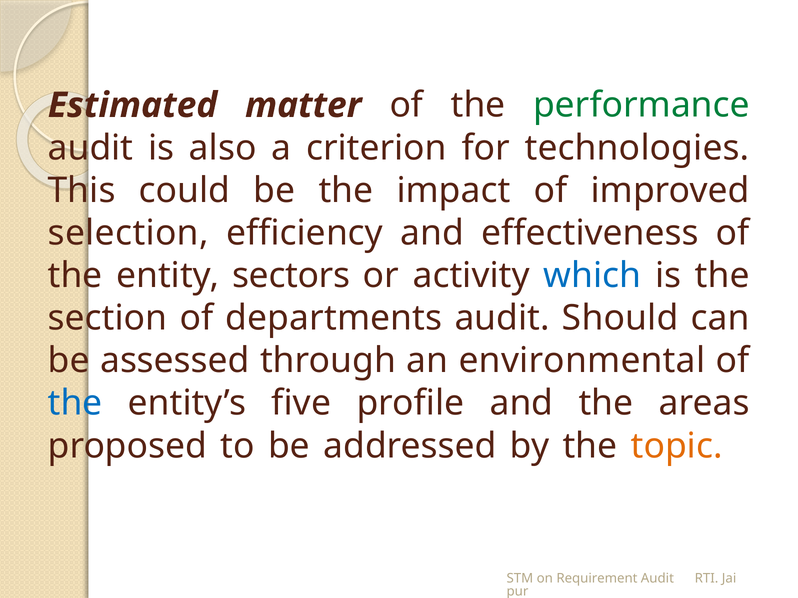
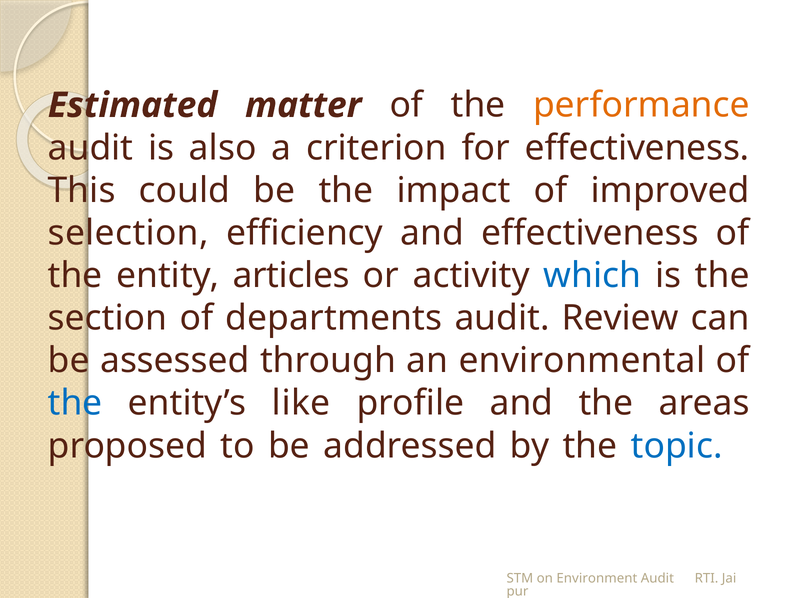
performance colour: green -> orange (641, 105)
for technologies: technologies -> effectiveness (637, 148)
sectors: sectors -> articles (291, 276)
Should: Should -> Review (620, 318)
five: five -> like (301, 404)
topic colour: orange -> blue (677, 446)
Requirement: Requirement -> Environment (597, 579)
